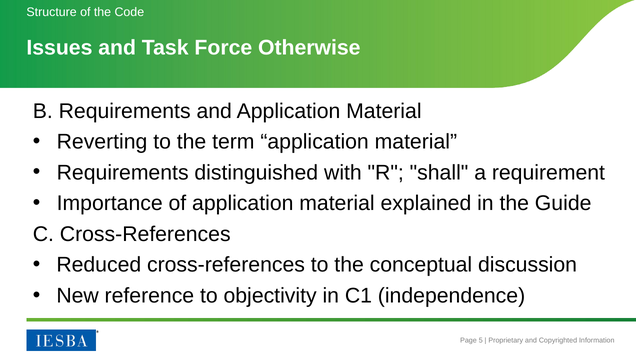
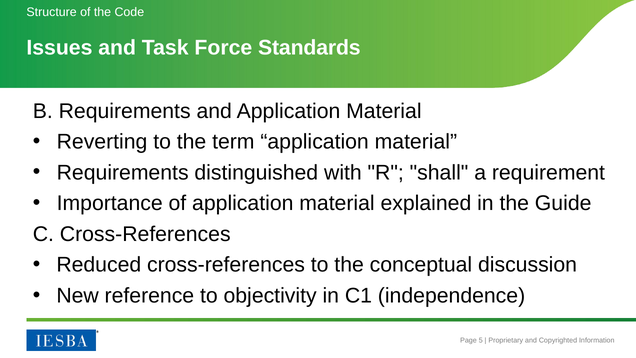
Otherwise: Otherwise -> Standards (309, 48)
